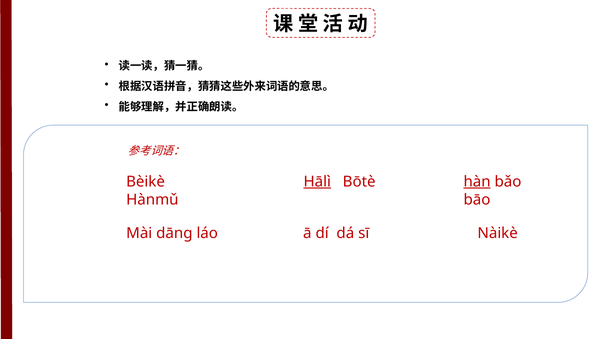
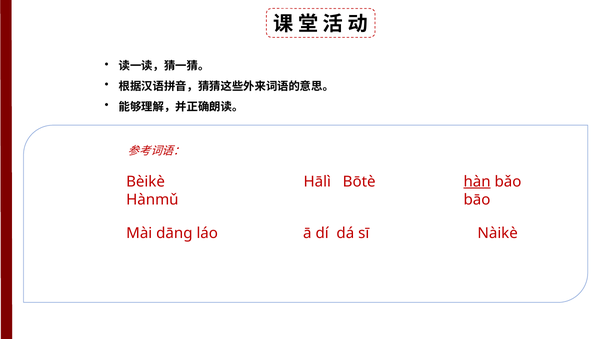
Hālì underline: present -> none (317, 182)
